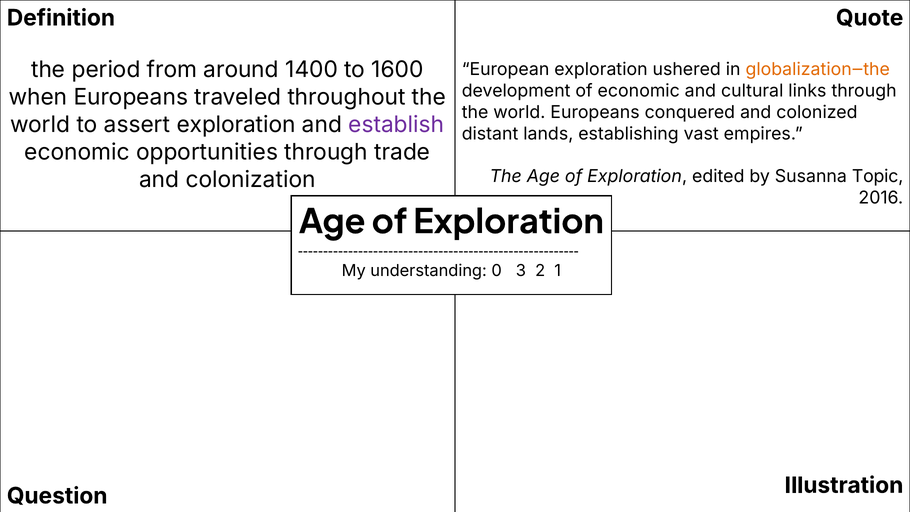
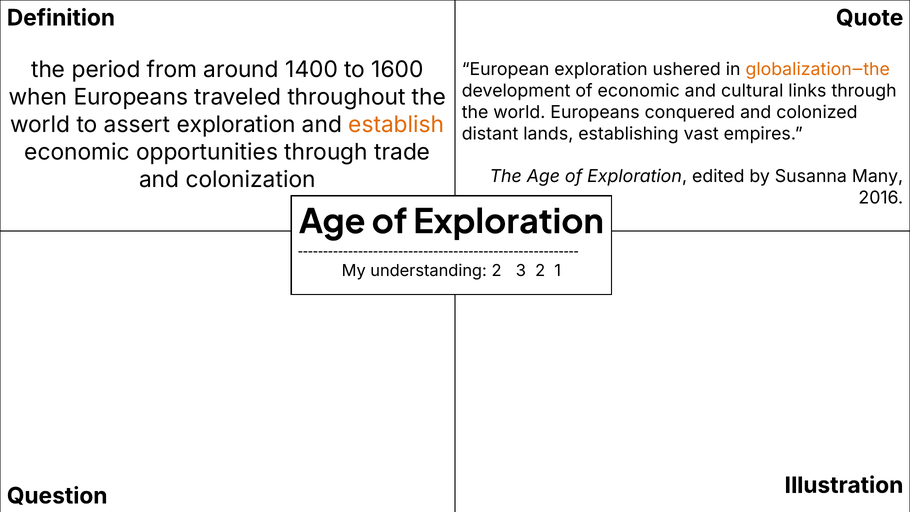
establish colour: purple -> orange (396, 125)
Topic: Topic -> Many (878, 177)
understanding 0: 0 -> 2 (497, 271)
